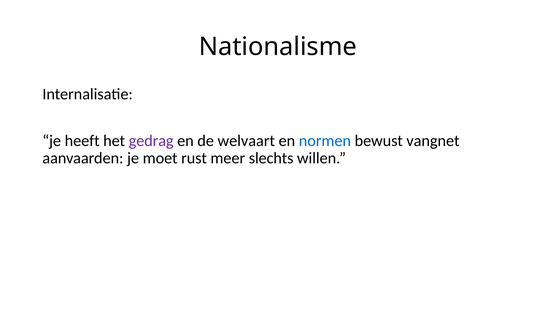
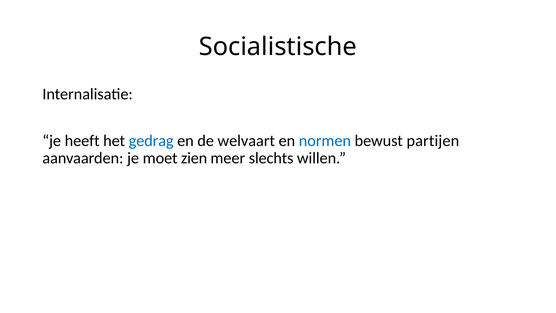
Nationalisme: Nationalisme -> Socialistische (278, 47)
gedrag colour: purple -> blue (151, 141)
vangnet: vangnet -> partijen (433, 141)
rust: rust -> zien (194, 158)
